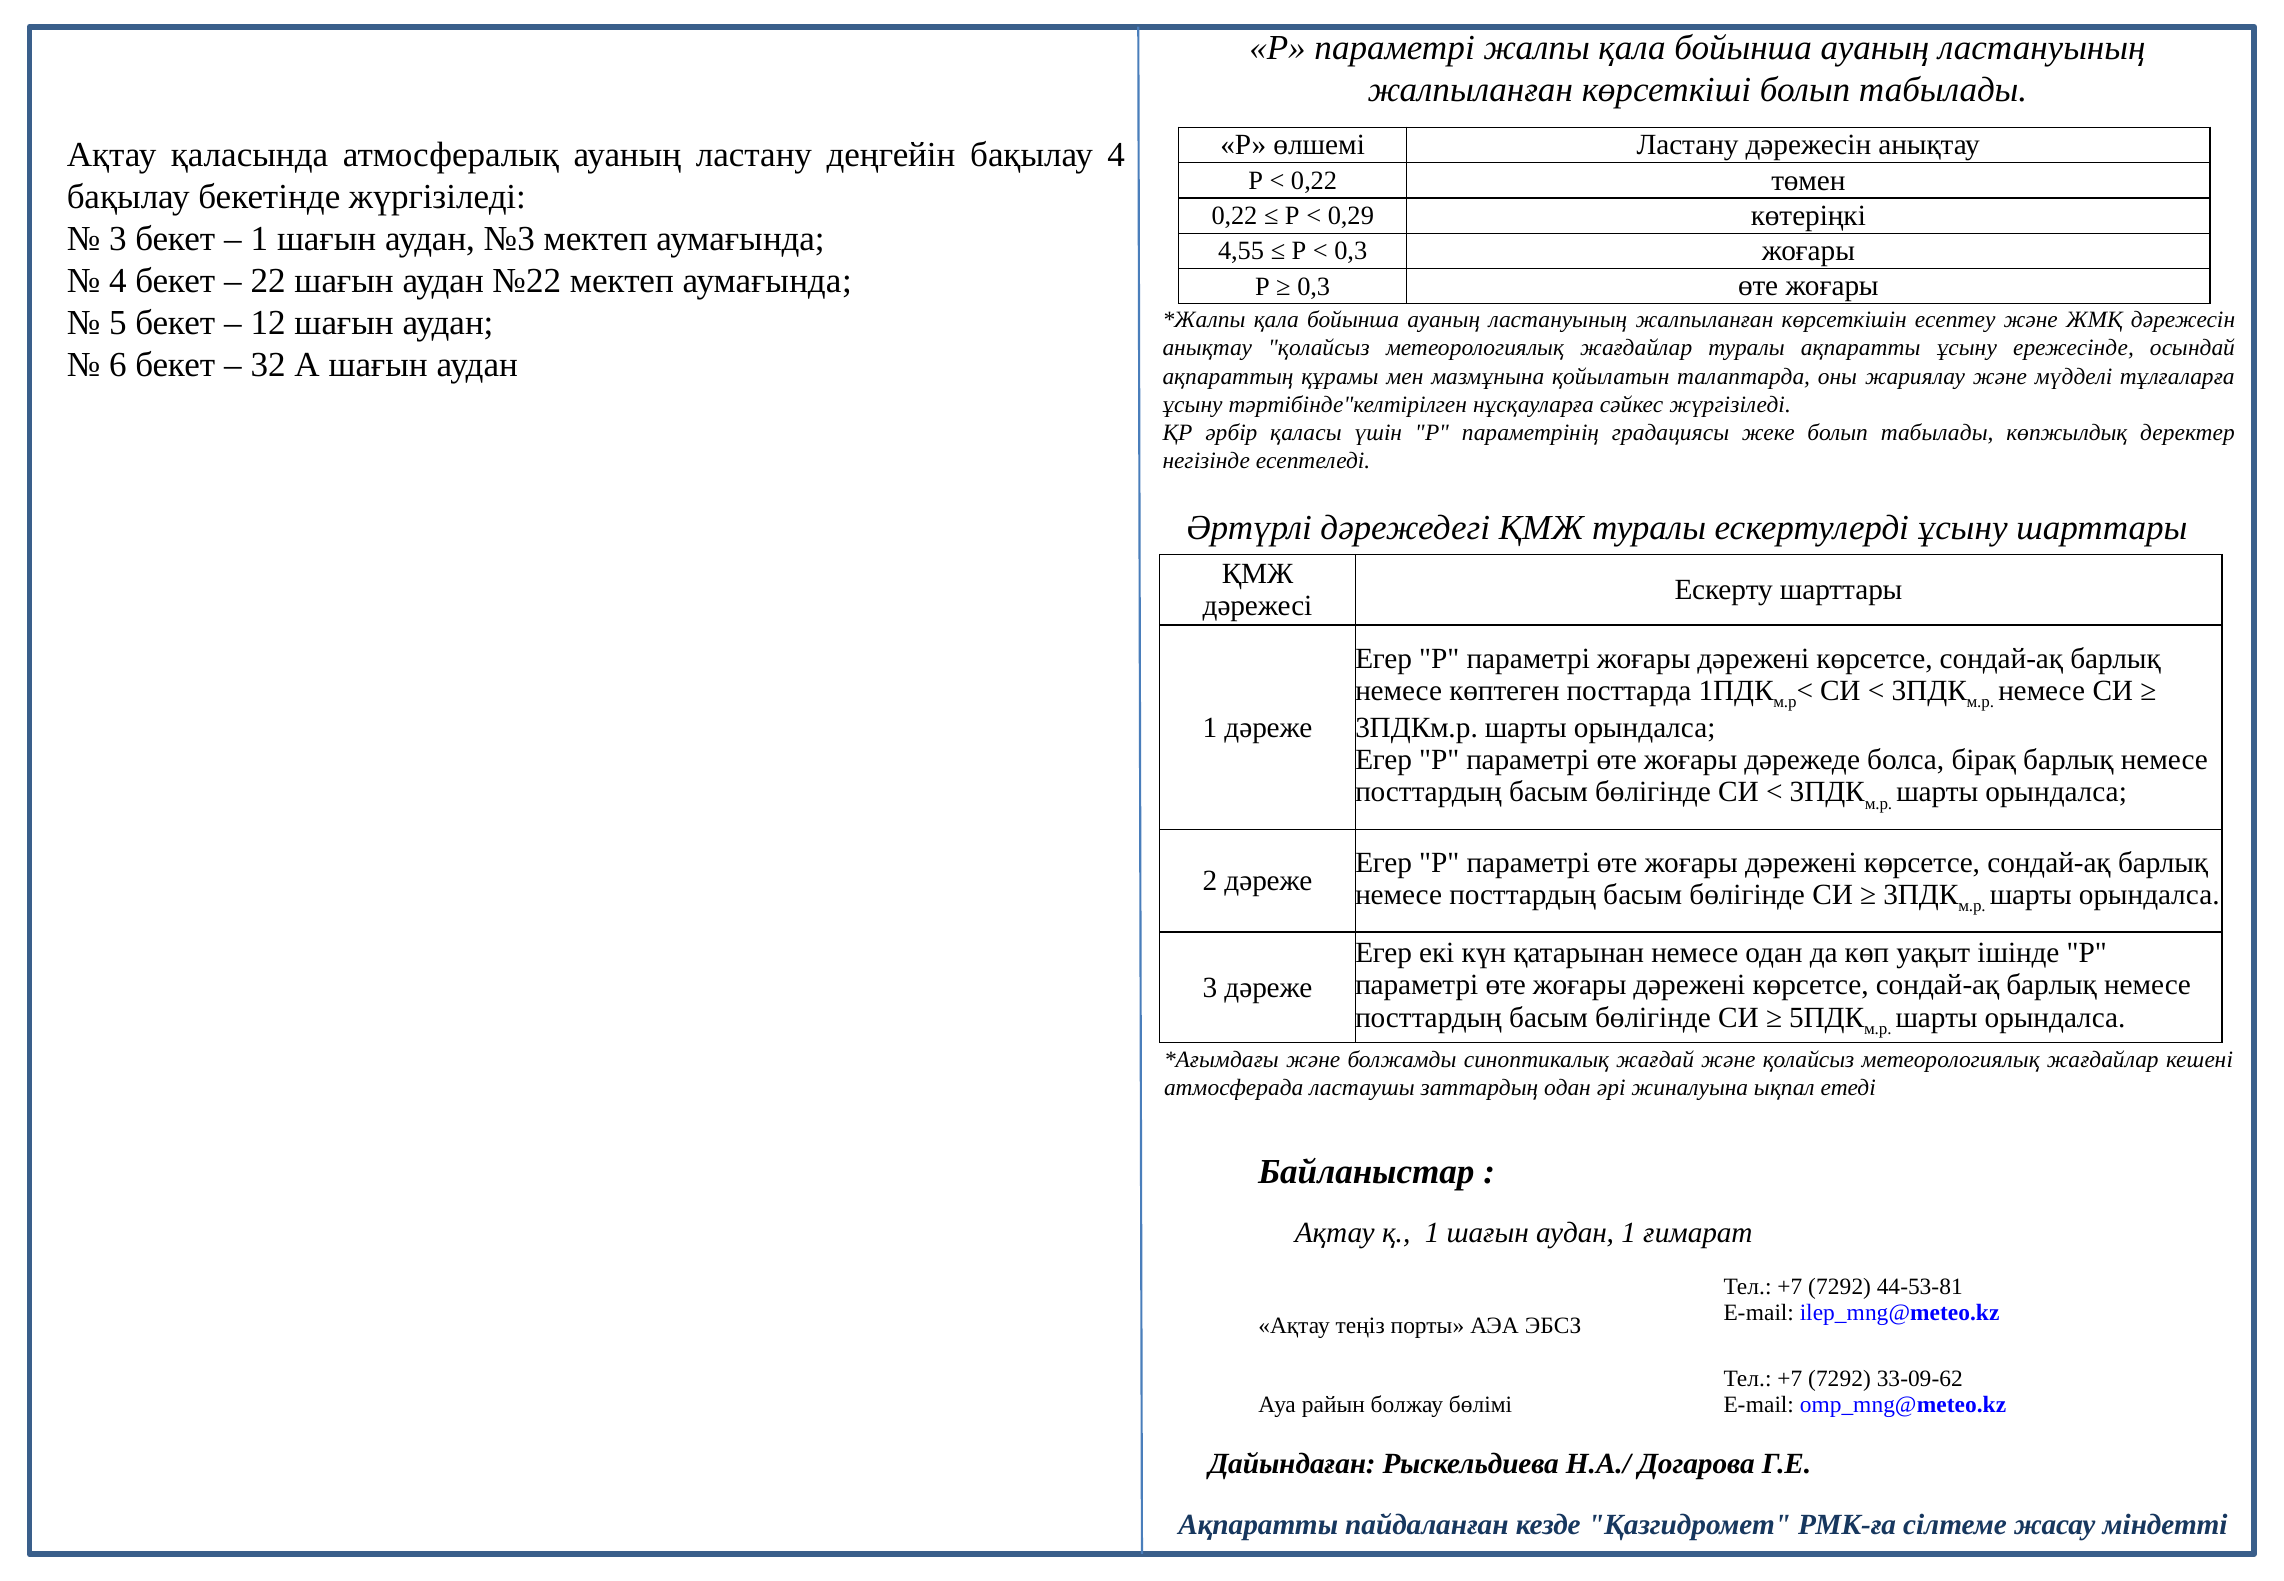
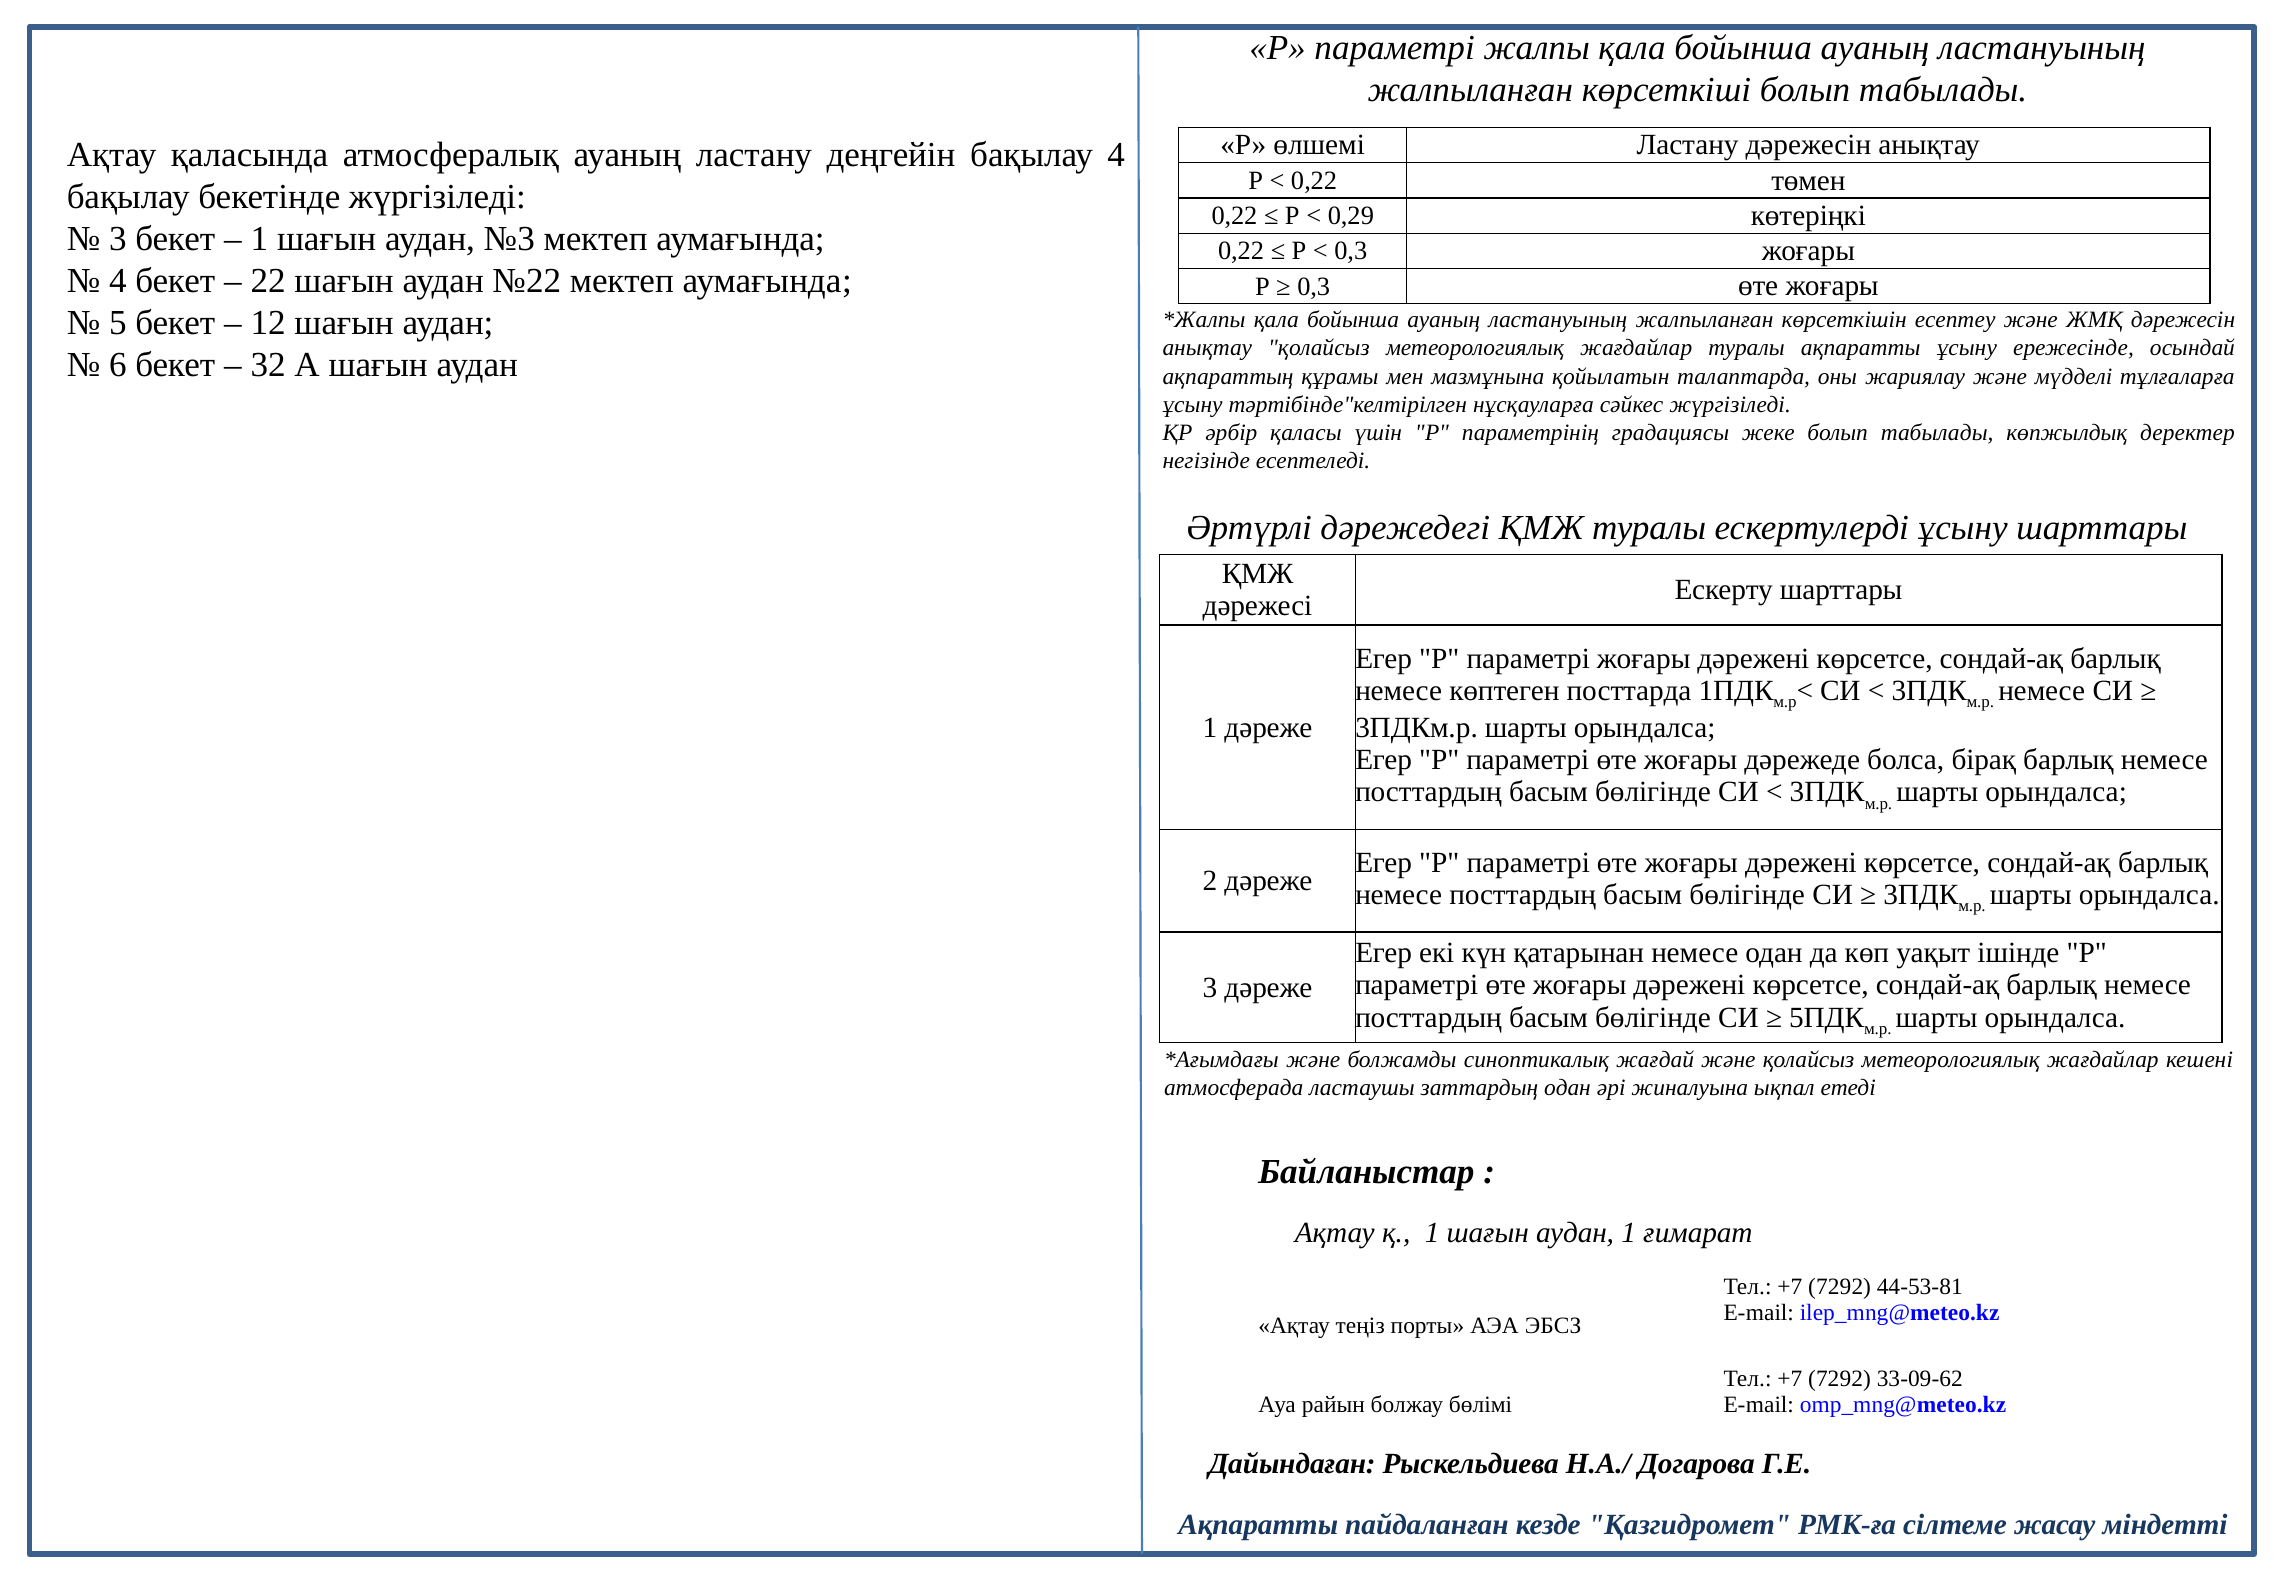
4,55: 4,55 -> 0,22 (1241, 251)
